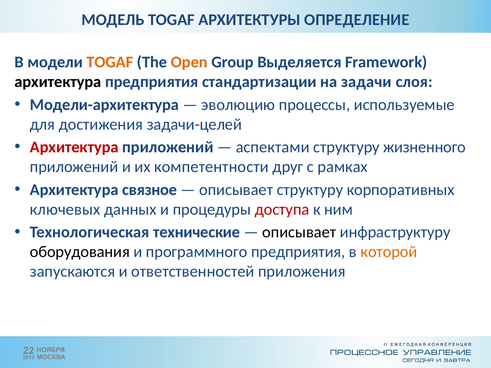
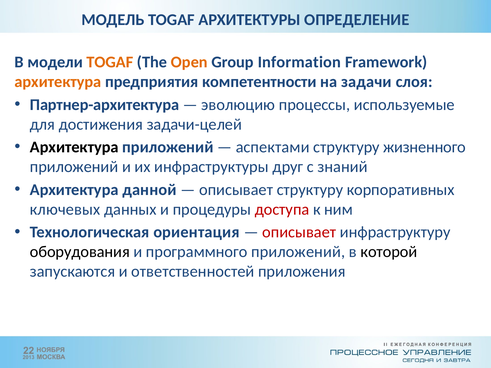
Выделяется: Выделяется -> Information (299, 62)
архитектура colour: black -> orange (58, 82)
стандартизации: стандартизации -> компетентности (259, 82)
Модели-архитектура: Модели-архитектура -> Партнер-архитектура (104, 105)
Архитектура colour: red -> black (74, 147)
компетентности: компетентности -> инфраструктуры (212, 167)
рамках: рамках -> знаний (343, 167)
связное: связное -> данной (149, 190)
технические: технические -> ориентация (196, 232)
описывает colour: black -> red (299, 232)
программного предприятия: предприятия -> приложений (298, 252)
которой colour: orange -> black (389, 252)
